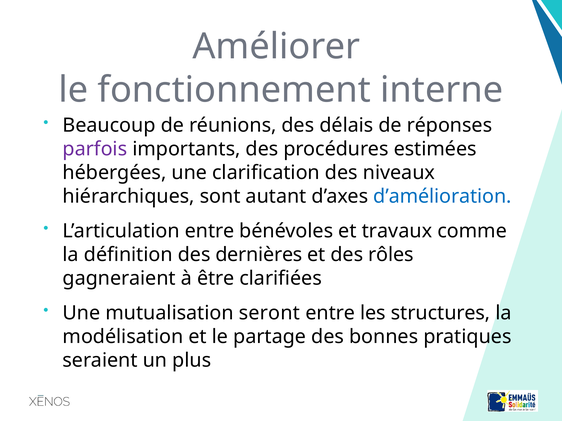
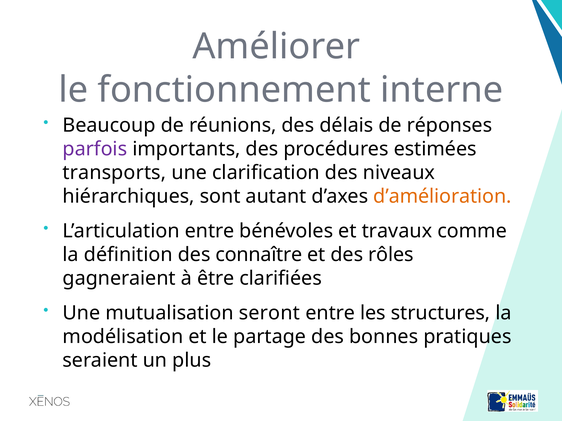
hébergées: hébergées -> transports (114, 173)
d’amélioration colour: blue -> orange (442, 197)
dernières: dernières -> connaître (259, 255)
